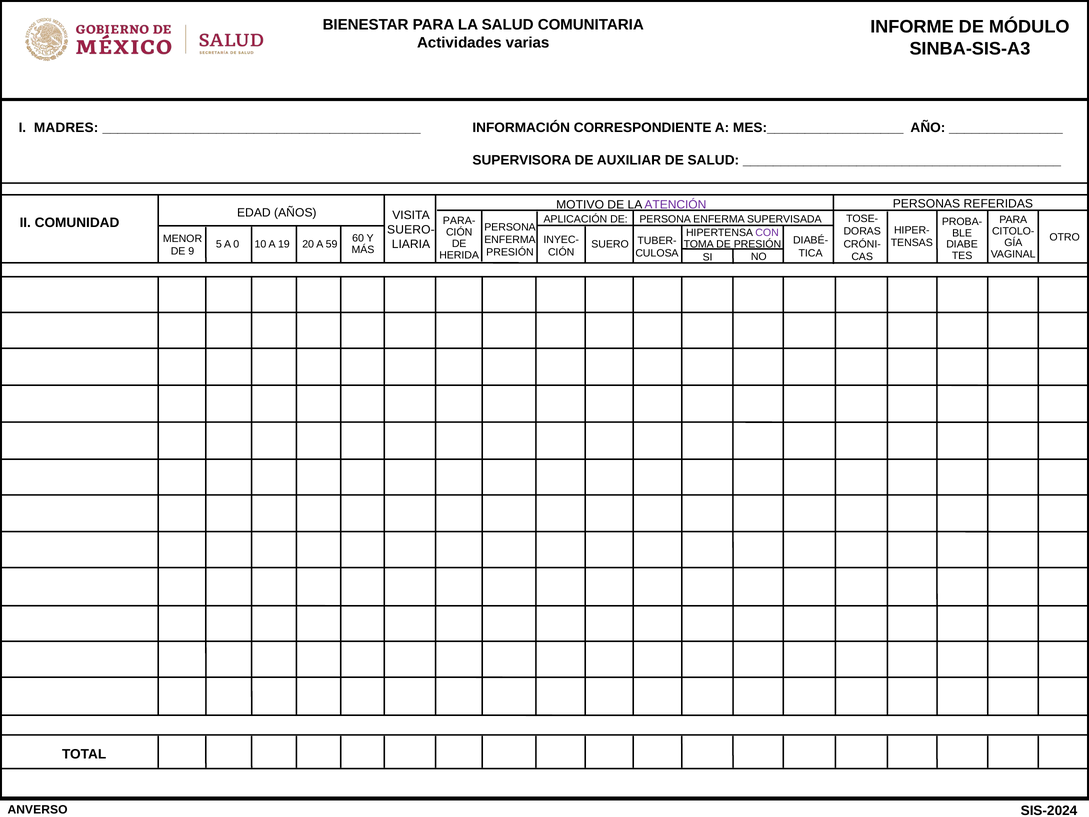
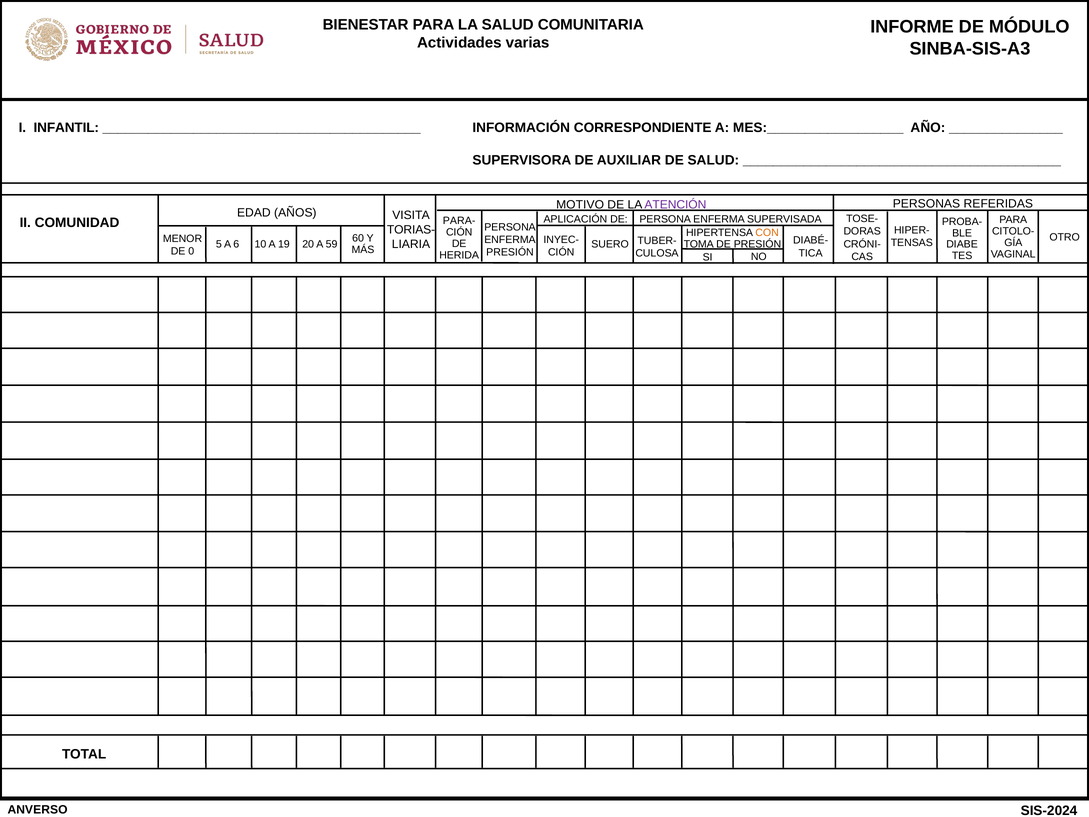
MADRES: MADRES -> INFANTIL (66, 128)
SUERO-: SUERO- -> TORIAS- (411, 230)
CON colour: purple -> orange (767, 233)
0: 0 -> 6 (236, 244)
9: 9 -> 0 (191, 251)
